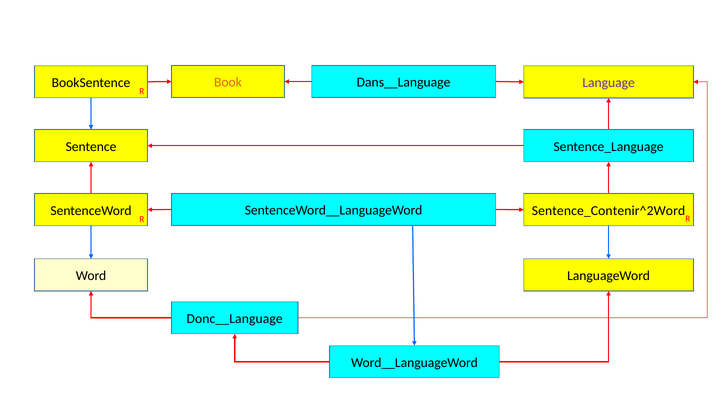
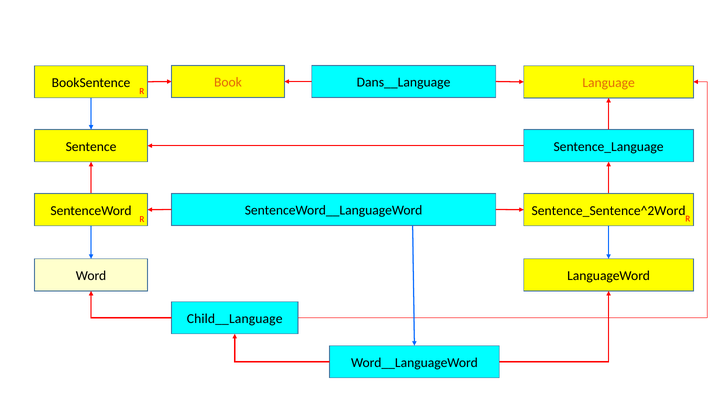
Language colour: purple -> orange (609, 83)
Sentence_Contenir^2Word: Sentence_Contenir^2Word -> Sentence_Sentence^2Word (609, 211)
Donc__Language: Donc__Language -> Child__Language (235, 319)
